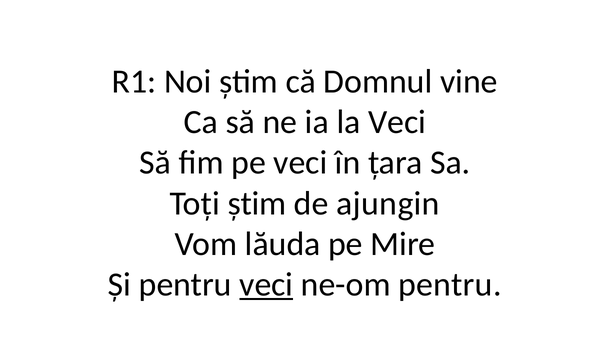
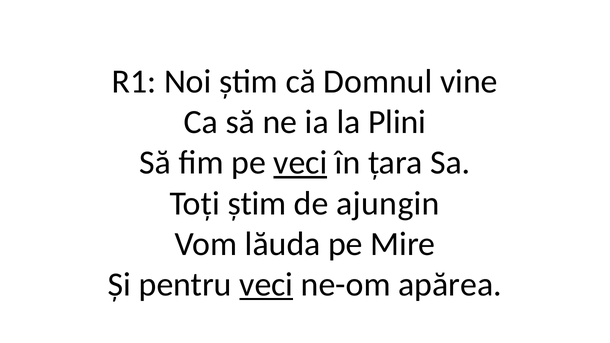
la Veci: Veci -> Plini (397, 122)
veci underline: none -> present (300, 163)
ne-om pentru: pentru -> apărea (450, 285)
